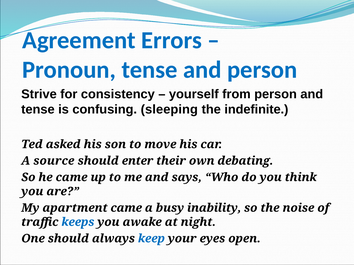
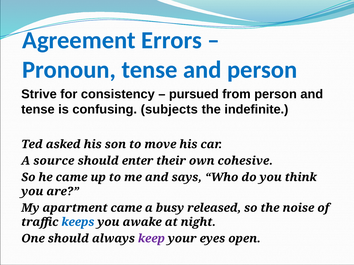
yourself: yourself -> pursued (194, 94)
sleeping: sleeping -> subjects (169, 110)
debating: debating -> cohesive (245, 161)
inability: inability -> released (214, 208)
keep colour: blue -> purple (151, 239)
